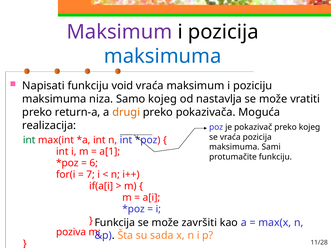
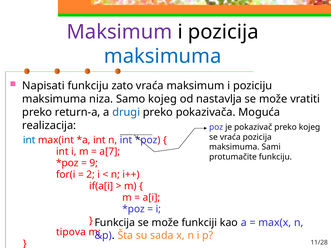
void: void -> zato (122, 86)
drugi colour: orange -> blue (126, 112)
int colour: green -> blue (29, 140)
a[1: a[1 -> a[7 (110, 152)
6: 6 -> 9 (94, 163)
7: 7 -> 2 (91, 175)
završiti: završiti -> funkciji (199, 223)
poziva: poziva -> tipova (71, 232)
